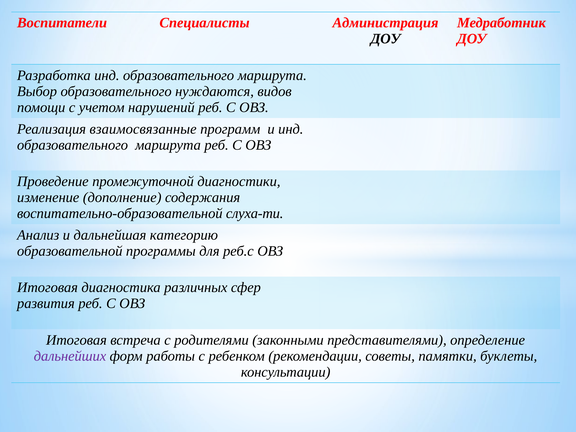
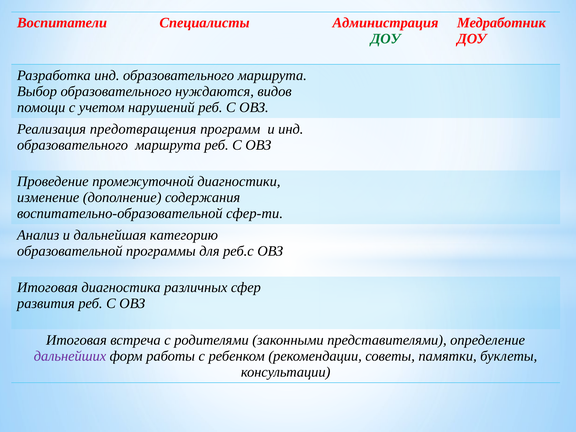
ДОУ colour: black -> green (386, 39)
взаимосвязанные: взаимосвязанные -> предотвращения (143, 129)
слуха-ти: слуха-ти -> сфер-ти (255, 213)
